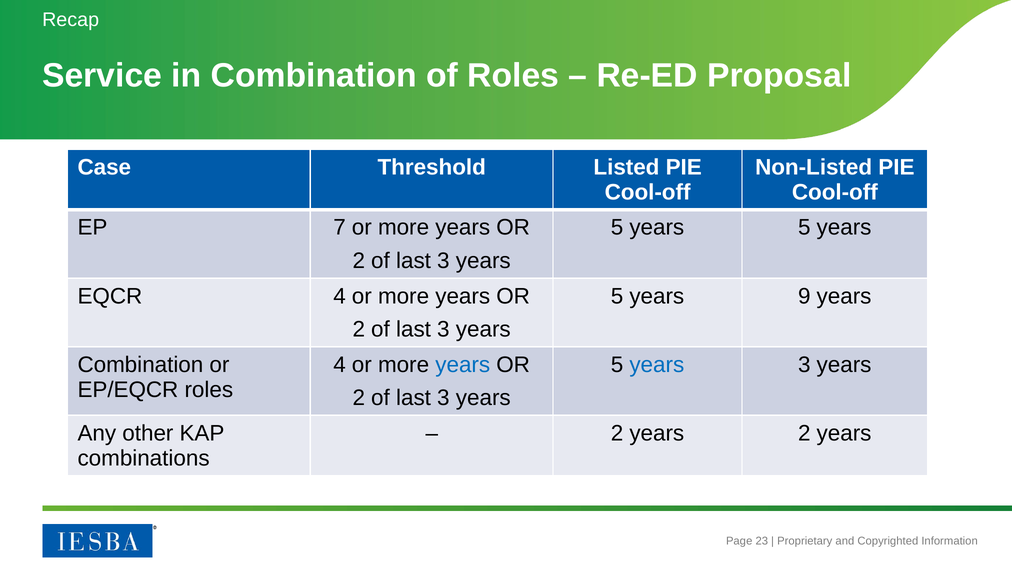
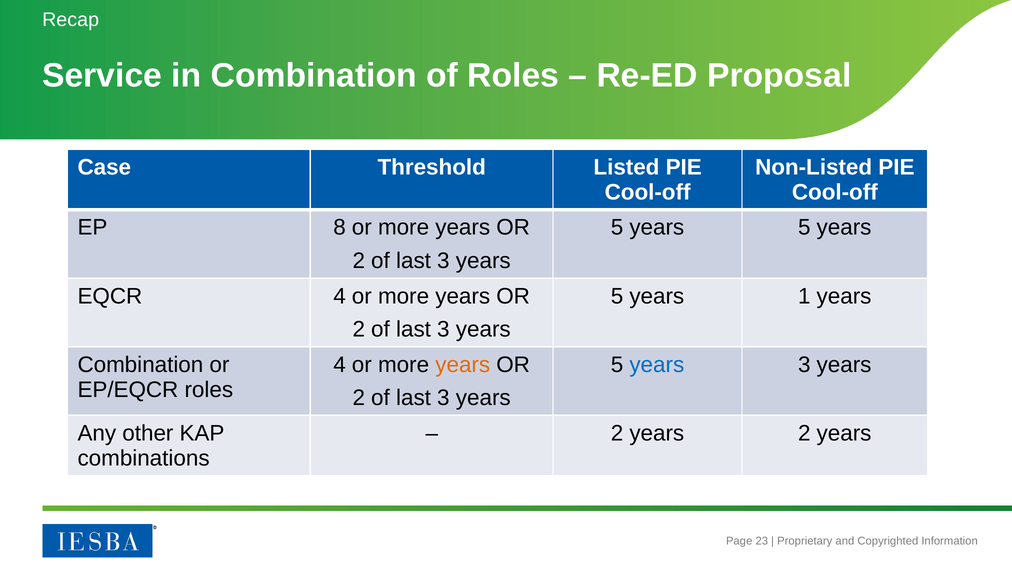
7: 7 -> 8 (340, 228)
9: 9 -> 1 (804, 296)
years colour: blue -> orange (463, 365)
